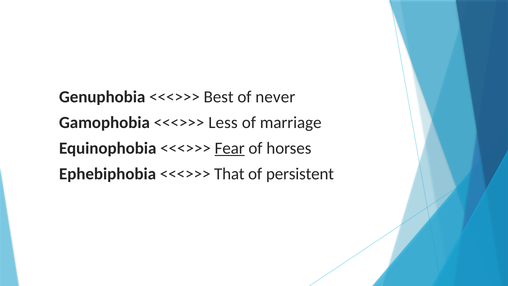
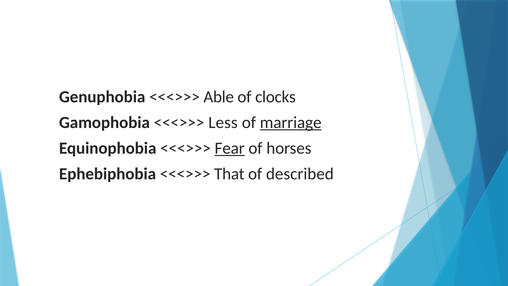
Best: Best -> Able (219, 97)
never: never -> clocks (275, 97)
marriage underline: none -> present (291, 122)
persistent: persistent -> described (300, 174)
